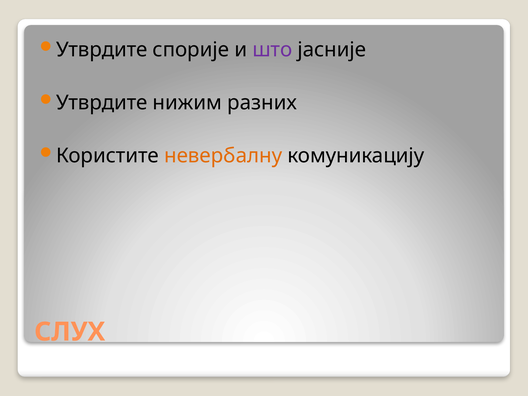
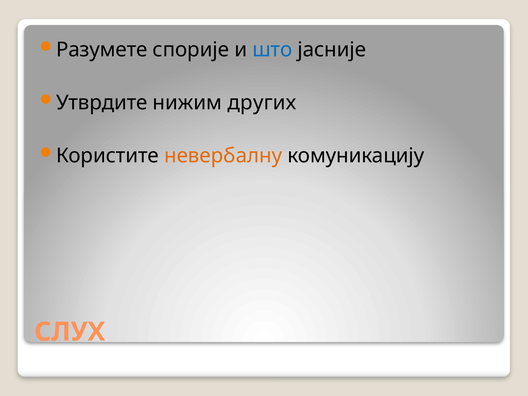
Утврдите: Утврдите -> Разумете (102, 50)
што colour: purple -> blue (272, 50)
разних: разних -> других (262, 103)
